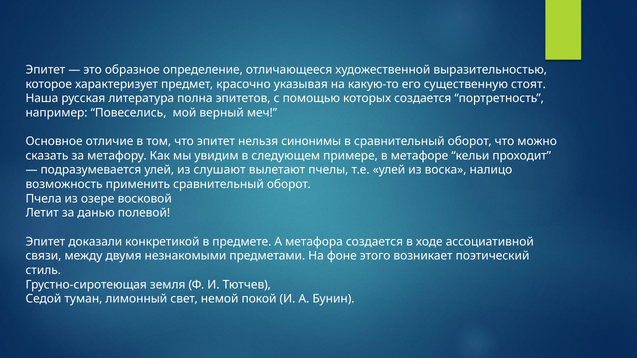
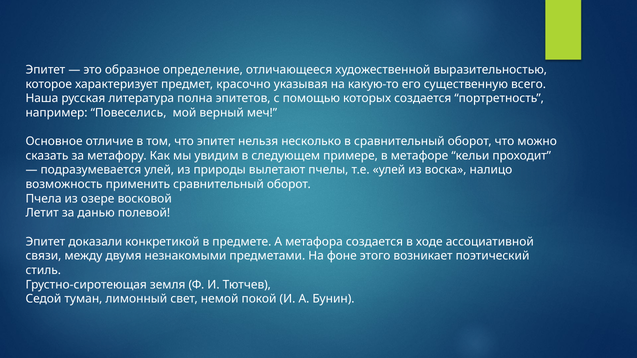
стоят: стоят -> всего (529, 84)
синонимы: синонимы -> несколько (311, 141)
слушают: слушают -> природы (220, 170)
